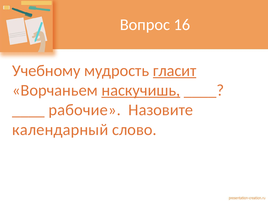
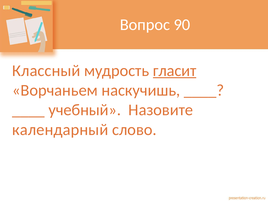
16: 16 -> 90 (182, 25)
Учебному: Учебному -> Классный (46, 71)
наскучишь underline: present -> none (141, 90)
рабочие: рабочие -> учебный (85, 110)
